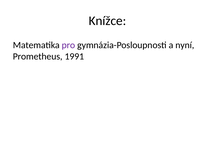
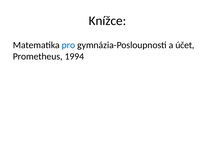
pro colour: purple -> blue (68, 45)
nyní: nyní -> účet (185, 45)
1991: 1991 -> 1994 (74, 57)
